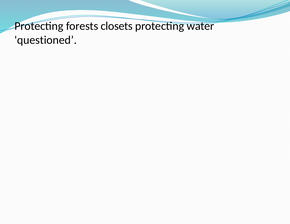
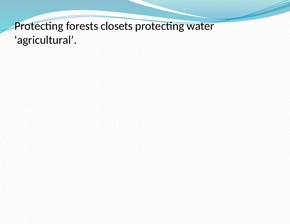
questioned: questioned -> agricultural (46, 40)
